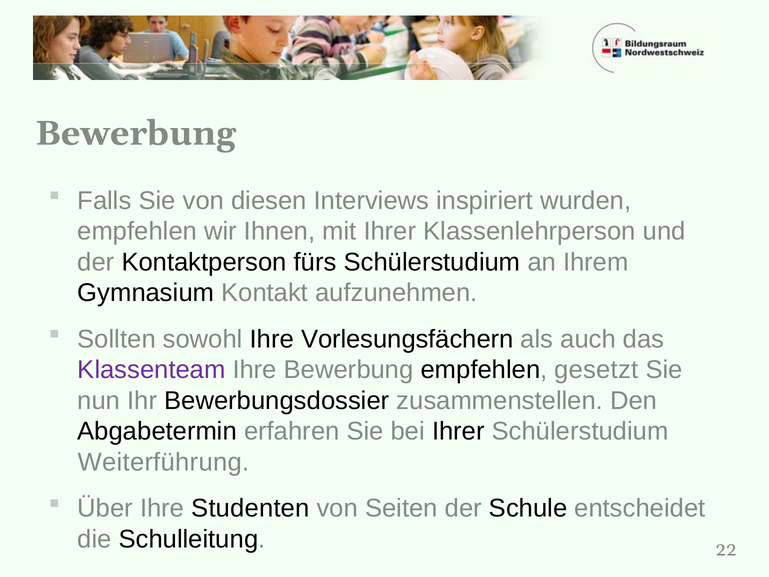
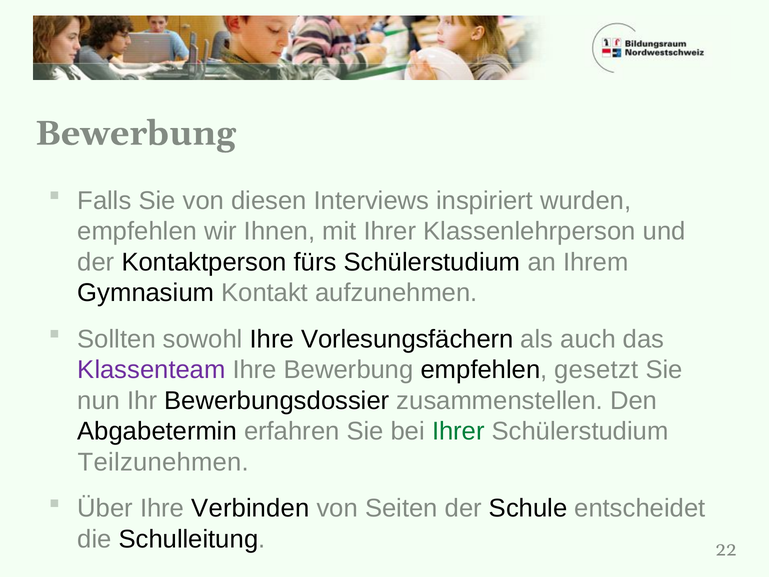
Ihrer colour: black -> green (458, 431)
Weiterführung: Weiterführung -> Teilzunehmen (163, 462)
Studenten: Studenten -> Verbinden (250, 508)
